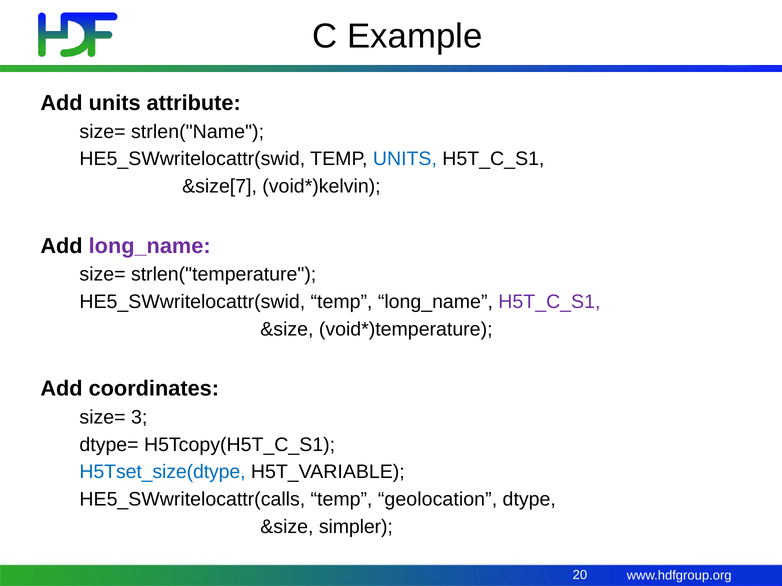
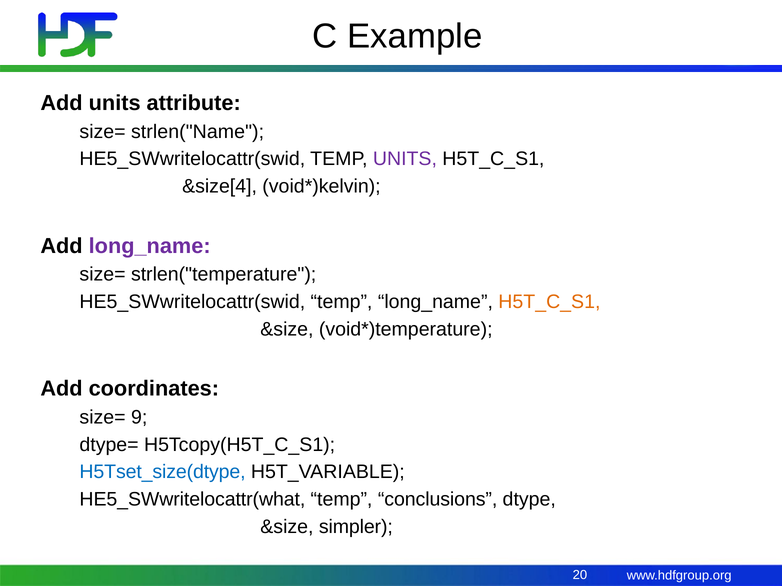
UNITS colour: blue -> purple (405, 159)
&size[7: &size[7 -> &size[4 (220, 186)
H5T_C_S1 colour: purple -> orange (549, 302)
3: 3 -> 9 (139, 418)
HE5_SWwritelocattr(calls: HE5_SWwritelocattr(calls -> HE5_SWwritelocattr(what (192, 500)
geolocation: geolocation -> conclusions (438, 500)
